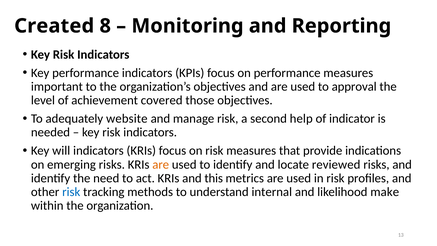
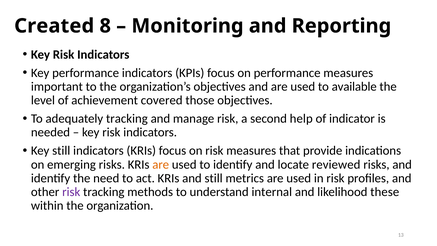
approval: approval -> available (354, 87)
adequately website: website -> tracking (127, 119)
Key will: will -> still (61, 151)
and this: this -> still (214, 178)
risk colour: blue -> purple (71, 192)
make: make -> these (385, 192)
